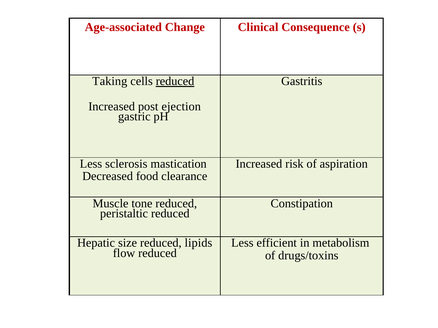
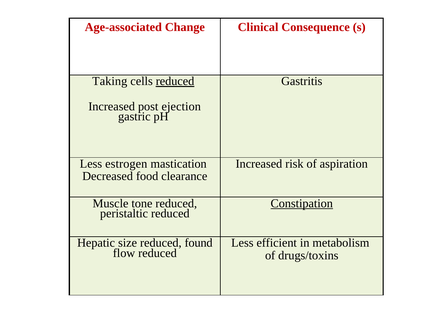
sclerosis: sclerosis -> estrogen (126, 164)
Constipation underline: none -> present (302, 204)
lipids: lipids -> found (199, 243)
